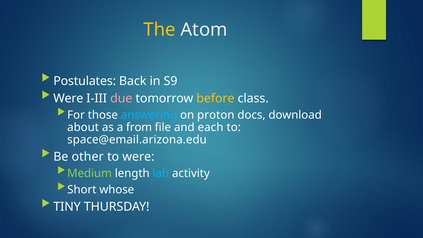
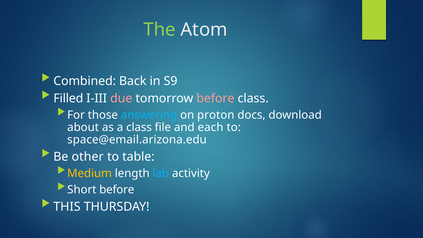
The colour: yellow -> light green (160, 30)
Postulates: Postulates -> Combined (85, 81)
Were: Were -> Filled (68, 98)
before colour: yellow -> pink (215, 98)
a from: from -> class (139, 127)
to were: were -> table (138, 157)
Medium colour: light green -> yellow (90, 173)
Short whose: whose -> before (117, 190)
TINY: TINY -> THIS (67, 207)
